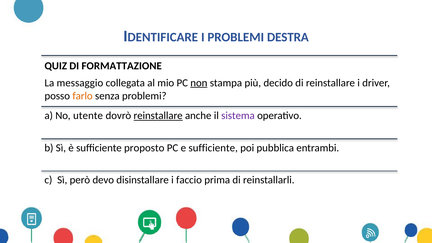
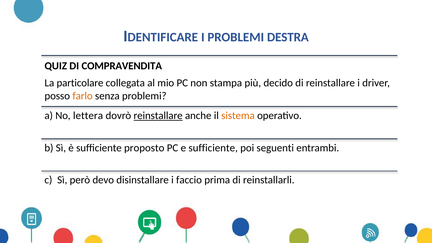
FORMATTAZIONE: FORMATTAZIONE -> COMPRAVENDITA (122, 66)
messaggio: messaggio -> particolare (80, 83)
non underline: present -> none (199, 83)
utente: utente -> lettera (88, 116)
sistema colour: purple -> orange (238, 116)
pubblica: pubblica -> seguenti (275, 148)
